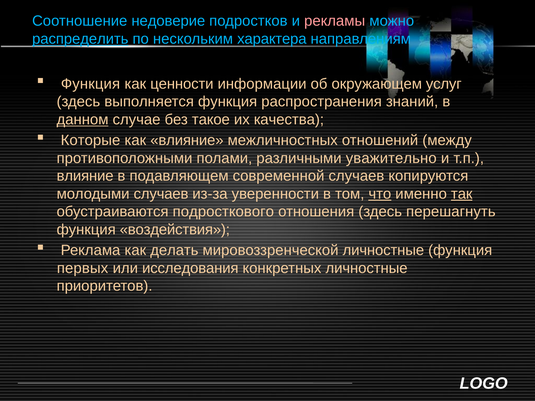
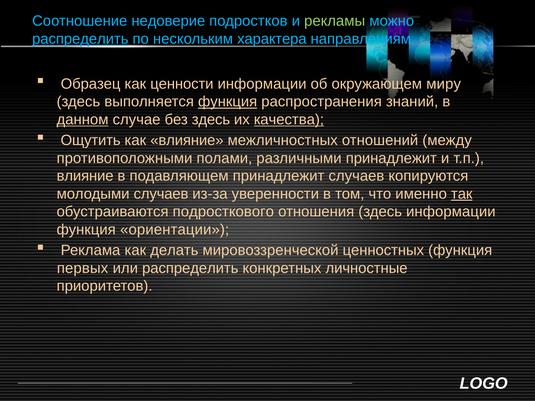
рекламы colour: pink -> light green (335, 21)
Функция: Функция -> Образец (91, 84)
услуг: услуг -> миру (444, 84)
функция underline: none -> present (228, 102)
без такое: такое -> здесь (211, 120)
качества underline: none -> present (289, 120)
Которые: Которые -> Ощутить (91, 140)
различными уважительно: уважительно -> принадлежит (391, 158)
подавляющем современной: современной -> принадлежит (279, 176)
что underline: present -> none (380, 194)
здесь перешагнуть: перешагнуть -> информации (451, 212)
воздействия: воздействия -> ориентации (175, 230)
мировоззренческой личностные: личностные -> ценностных (383, 250)
или исследования: исследования -> распределить (190, 268)
